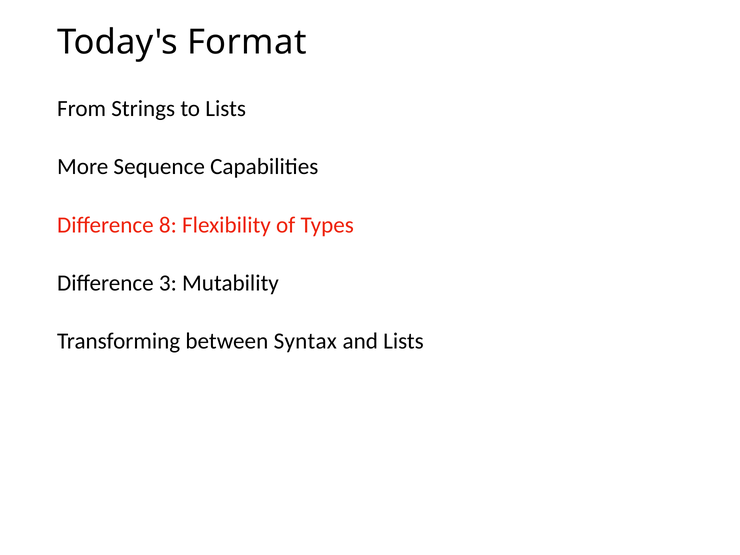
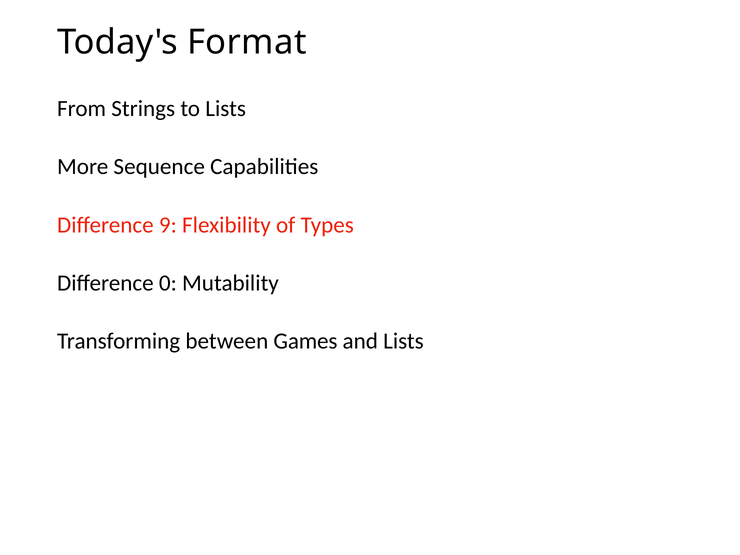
8: 8 -> 9 (168, 225)
3: 3 -> 0 (168, 283)
Syntax: Syntax -> Games (305, 341)
